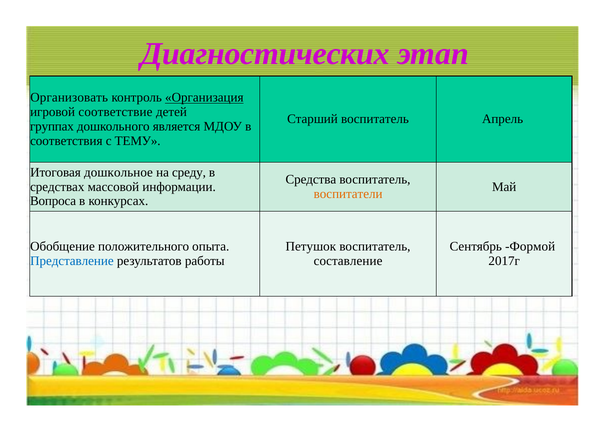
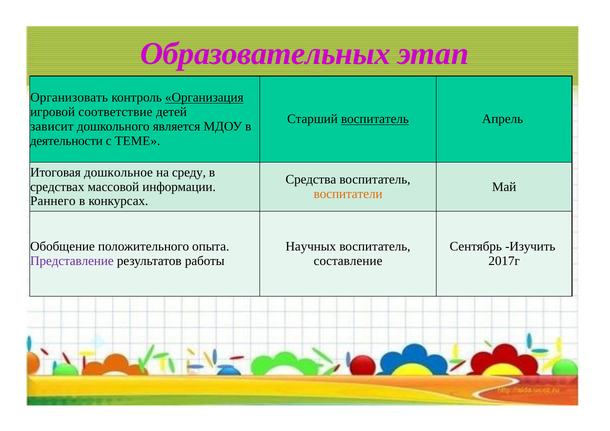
Диагностических: Диагностических -> Образовательных (265, 54)
воспитатель underline: none -> present (375, 119)
группах: группах -> зависит (52, 127)
соответствия: соответствия -> деятельности (66, 141)
ТЕМУ: ТЕМУ -> ТЕМЕ (138, 141)
Вопроса: Вопроса -> Раннего (53, 201)
Петушок: Петушок -> Научных (311, 247)
Формой: Формой -> Изучить (530, 247)
Представление colour: blue -> purple (72, 261)
